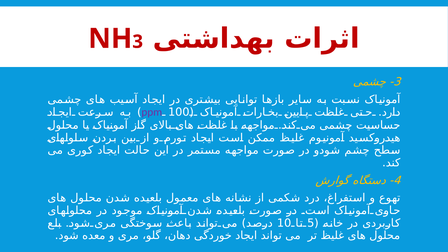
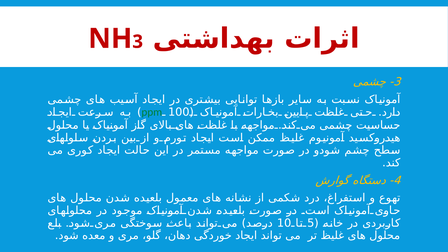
ppm colour: purple -> green (152, 112)
